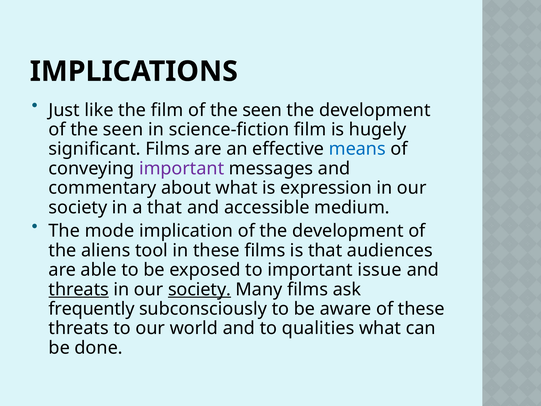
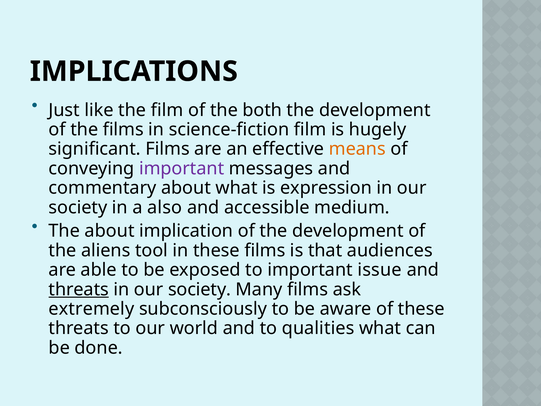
seen: seen -> both (262, 110)
seen: seen -> films (123, 129)
means colour: blue -> orange (357, 149)
a that: that -> also (165, 207)
The mode: mode -> about (110, 231)
society underline: present -> none (200, 289)
frequently: frequently -> extremely (91, 309)
